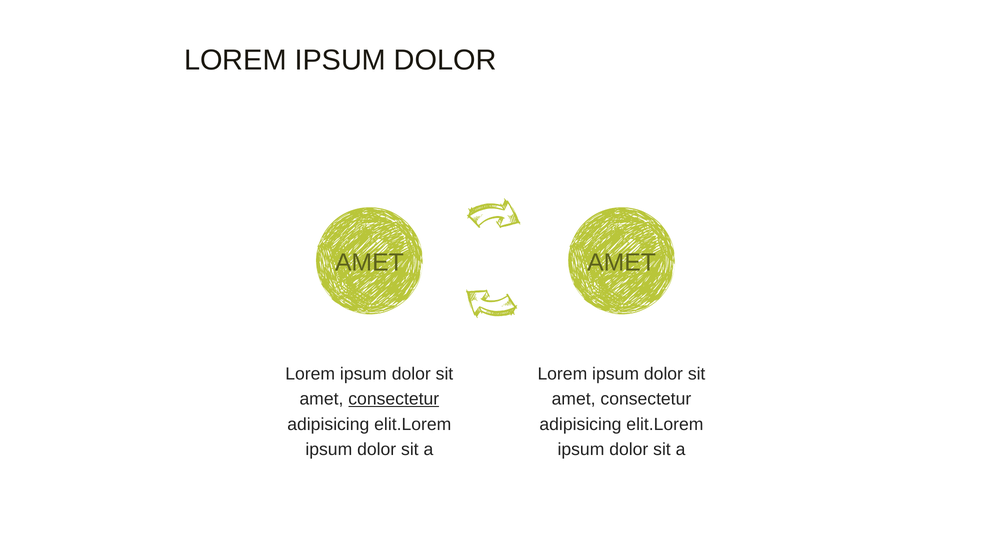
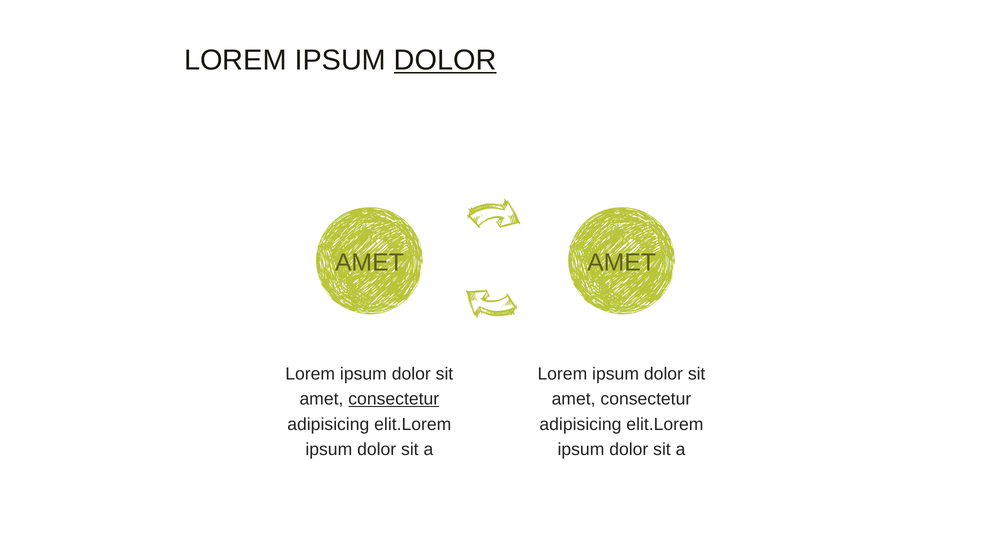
DOLOR underline: none -> present (445, 60)
